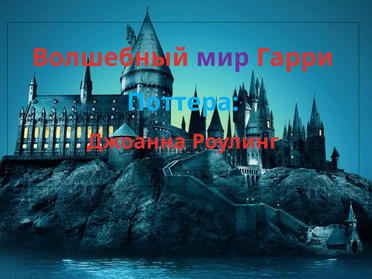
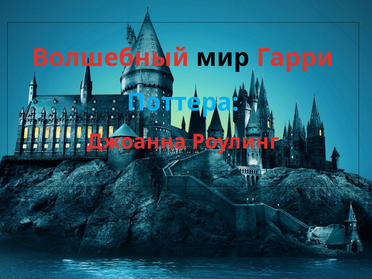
мир colour: purple -> black (223, 58)
